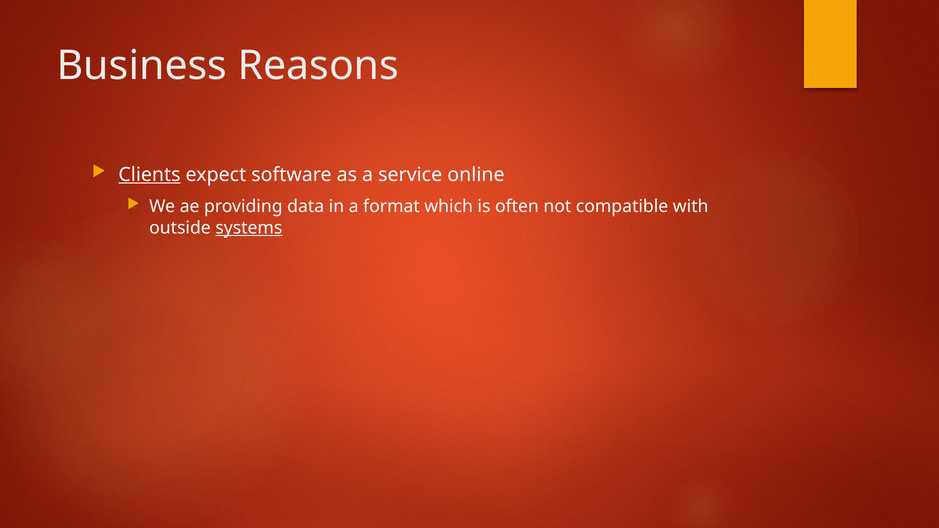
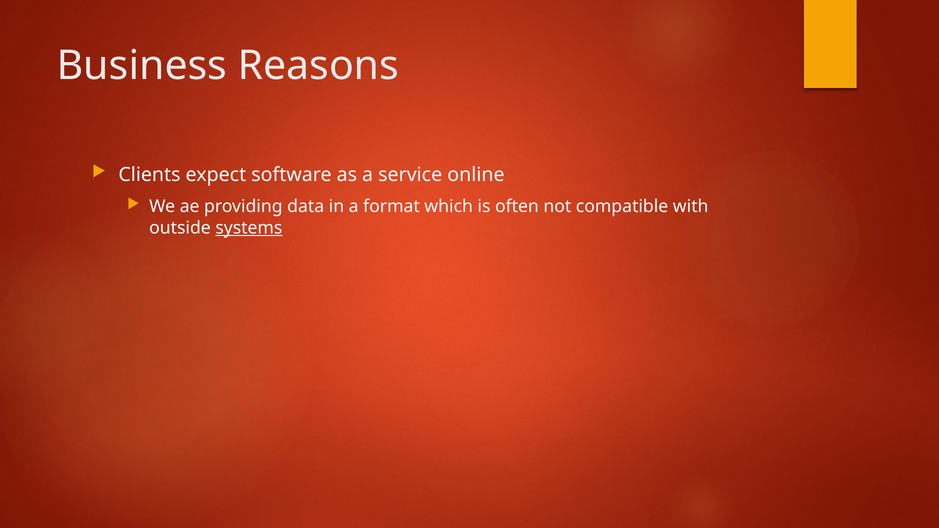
Clients underline: present -> none (149, 175)
